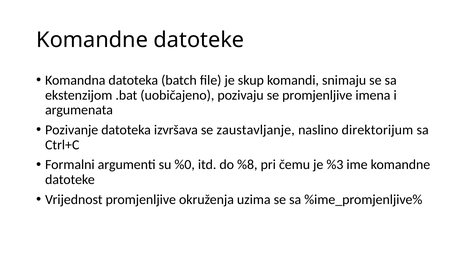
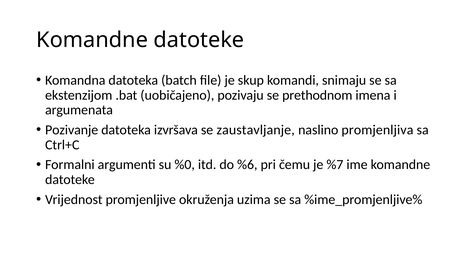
se promjenljive: promjenljive -> prethodnom (317, 95)
direktorijum: direktorijum -> promjenljiva (377, 130)
%8: %8 -> %6 (247, 165)
%3: %3 -> %7 (335, 165)
